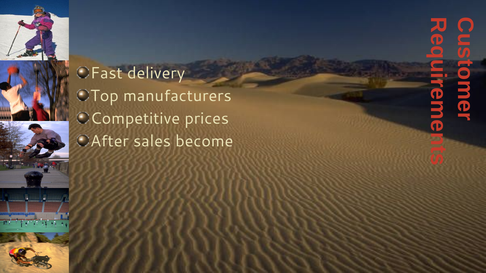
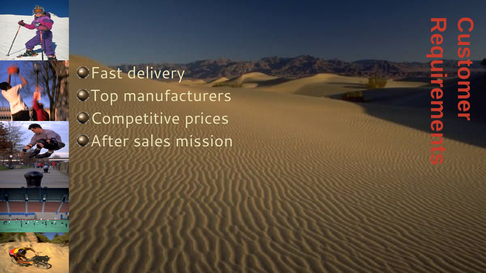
become: become -> mission (204, 141)
